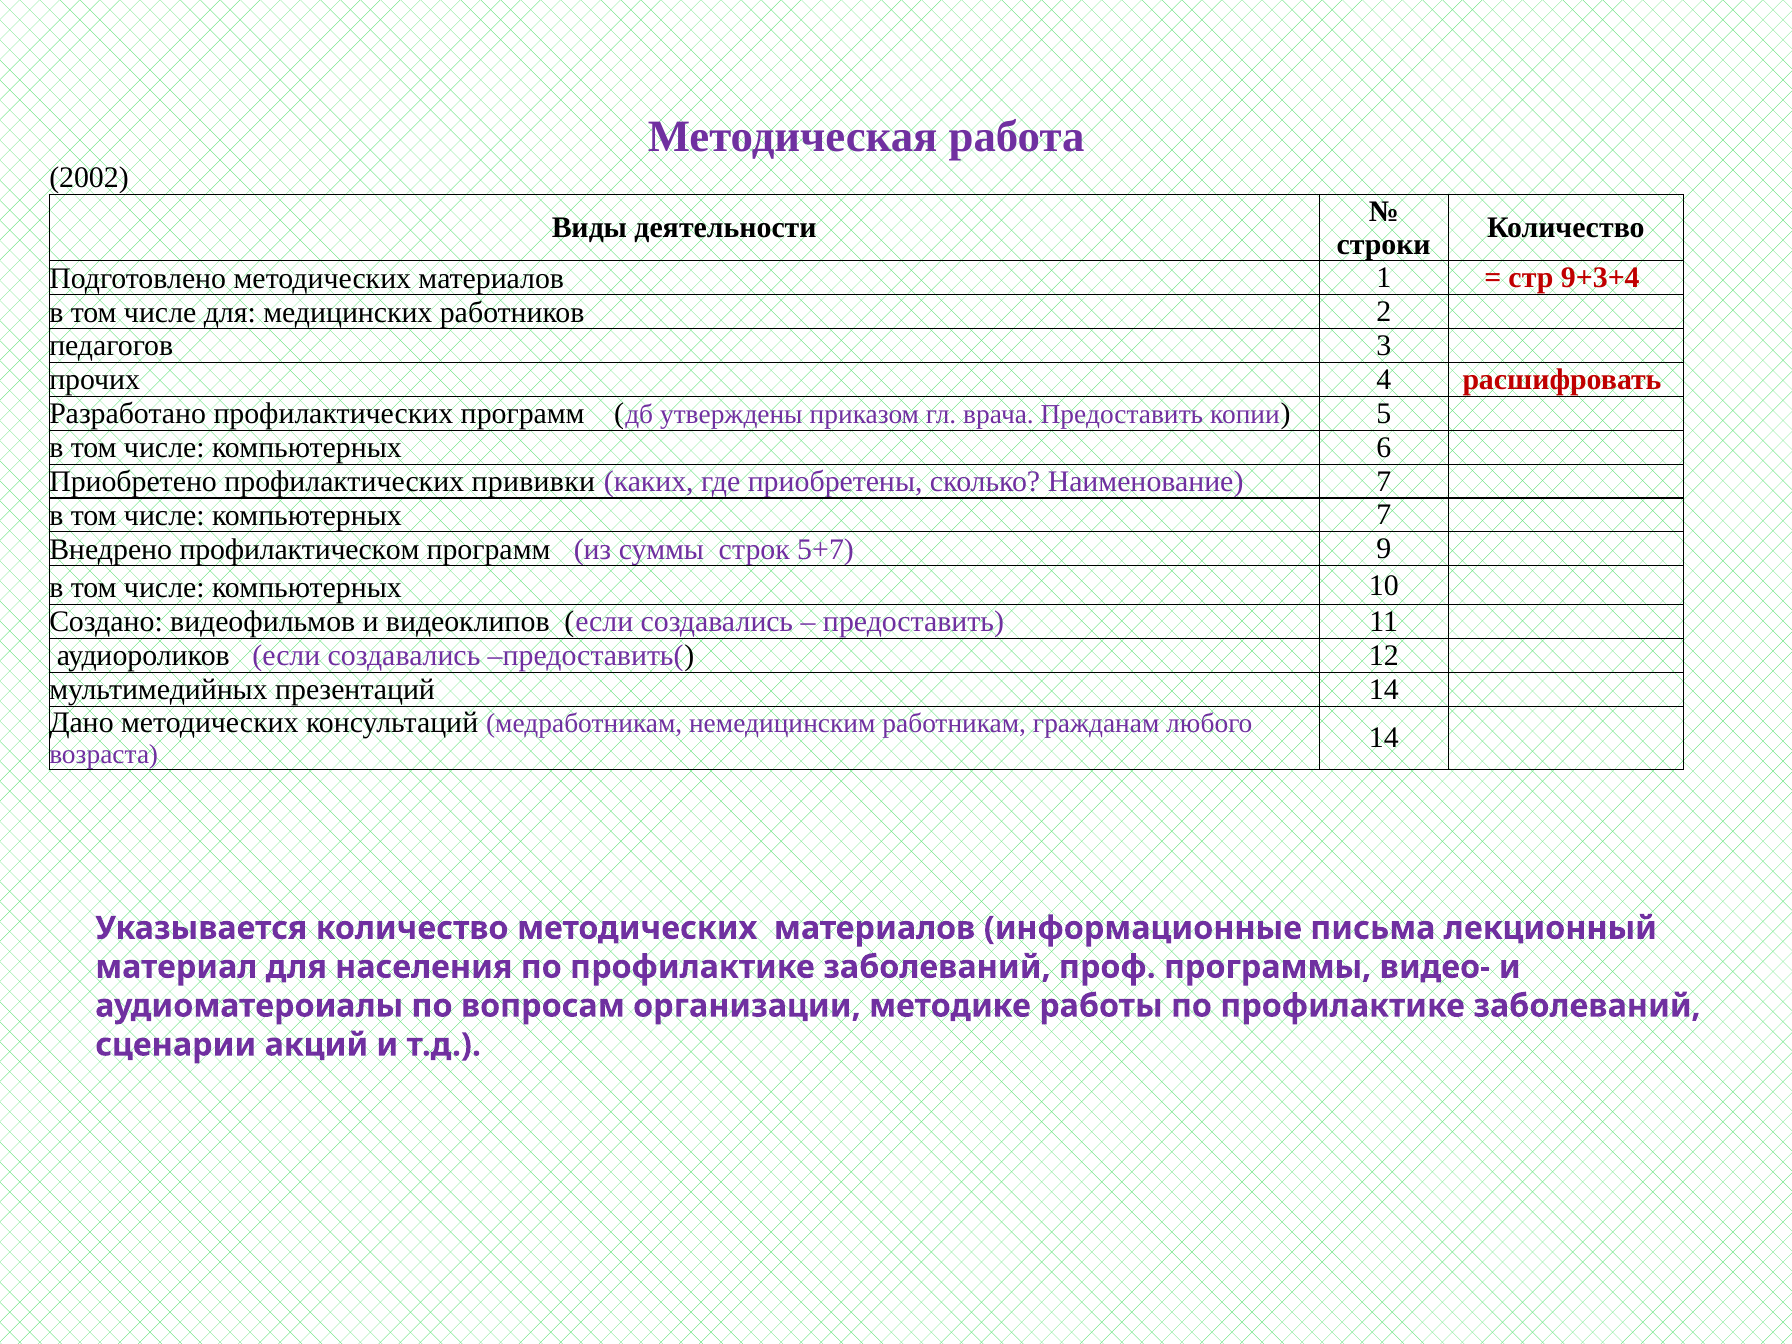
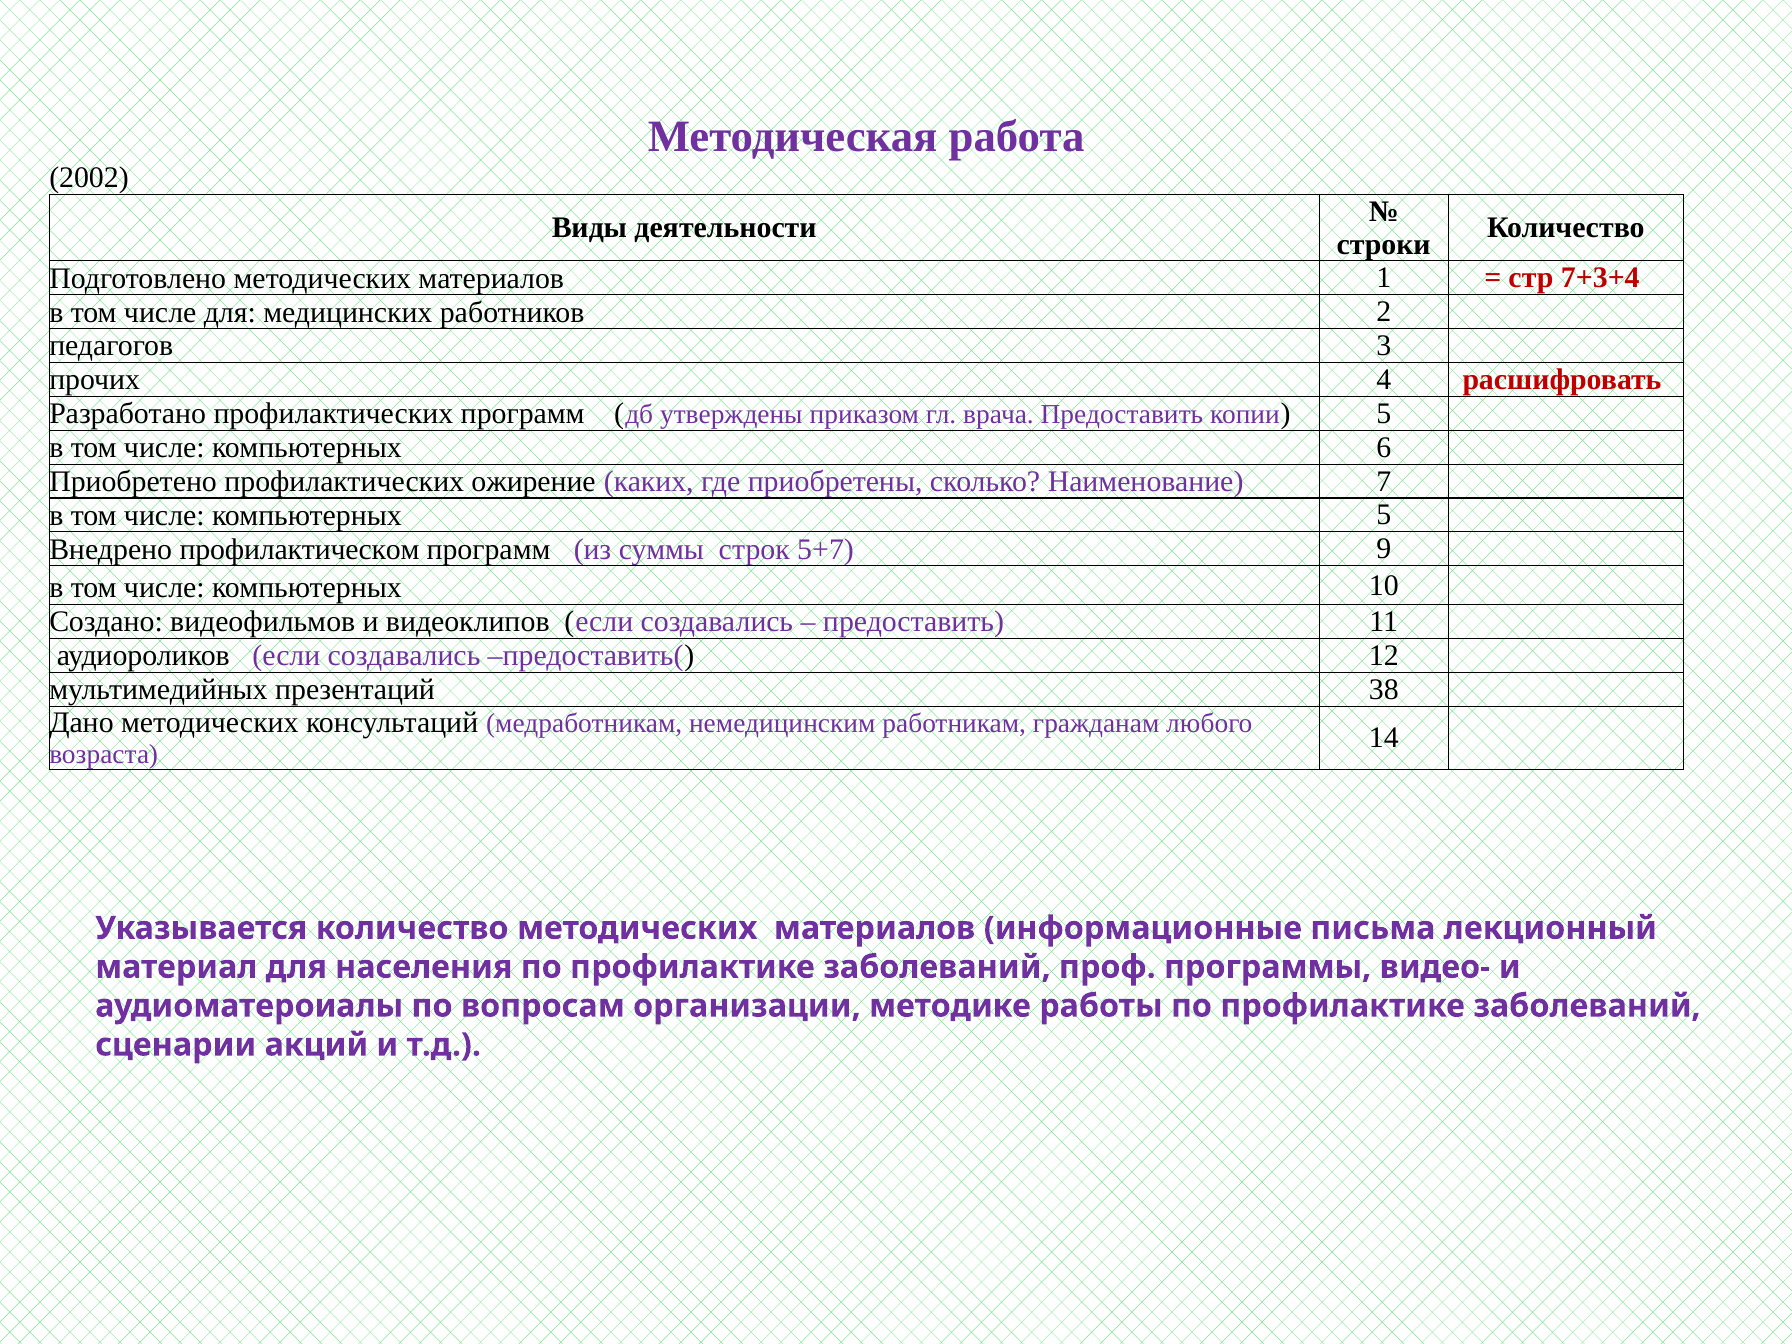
9+3+4: 9+3+4 -> 7+3+4 (1600, 278)
прививки: прививки -> ожирение (534, 482)
компьютерных 7: 7 -> 5 (1384, 515)
презентаций 14: 14 -> 38 (1384, 689)
